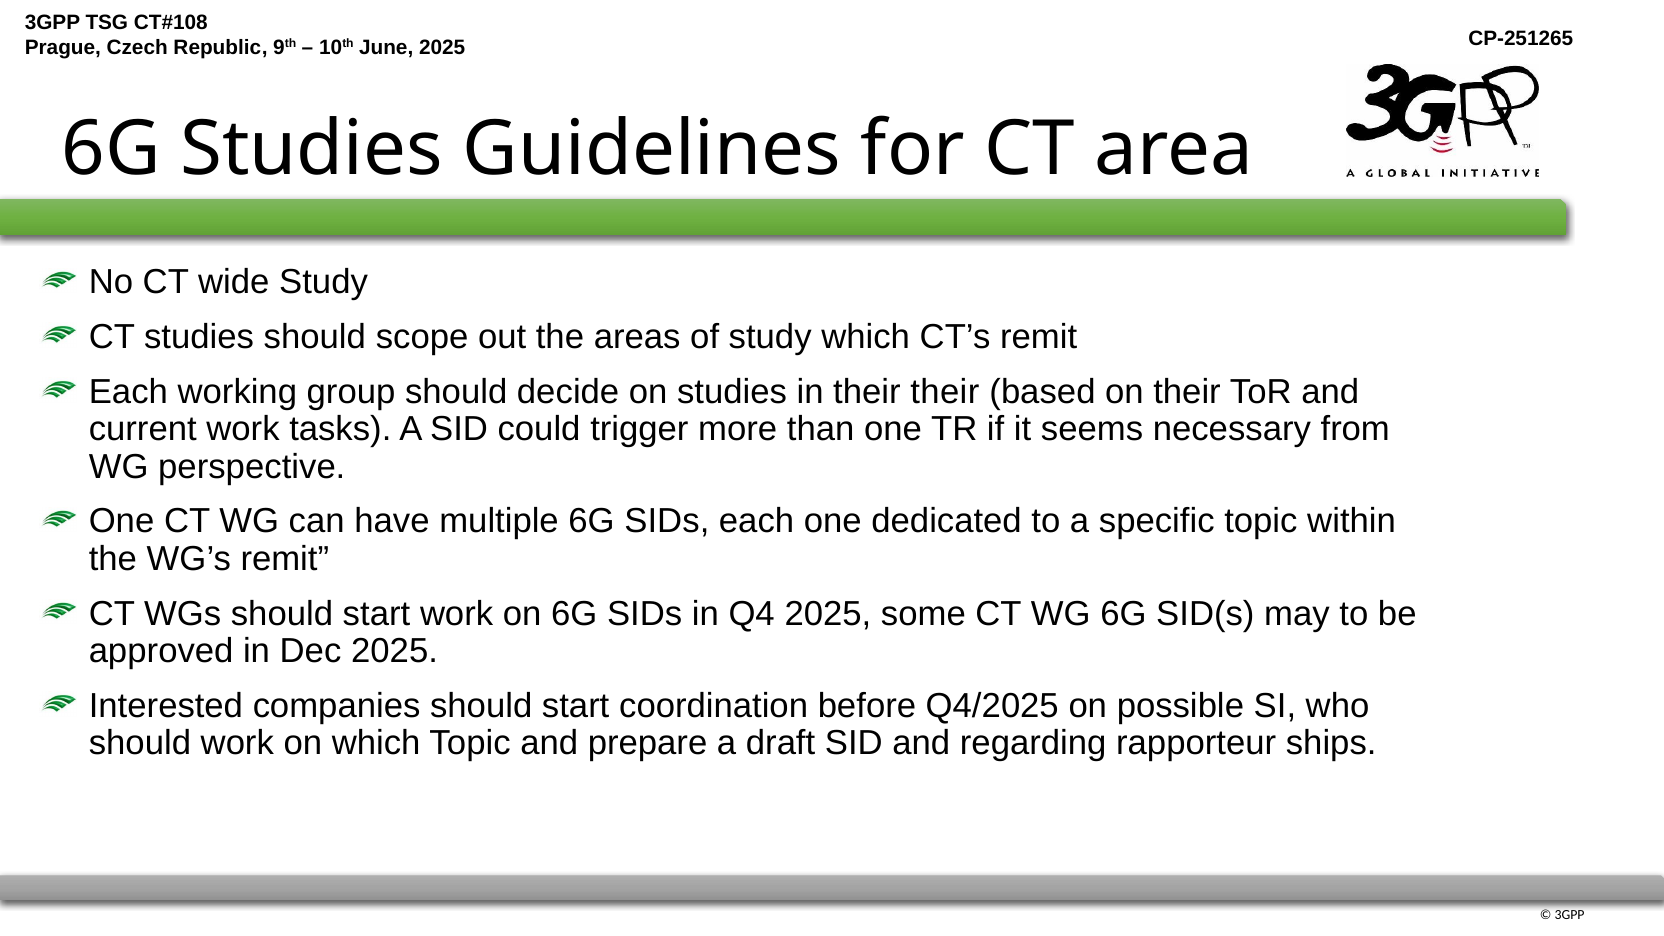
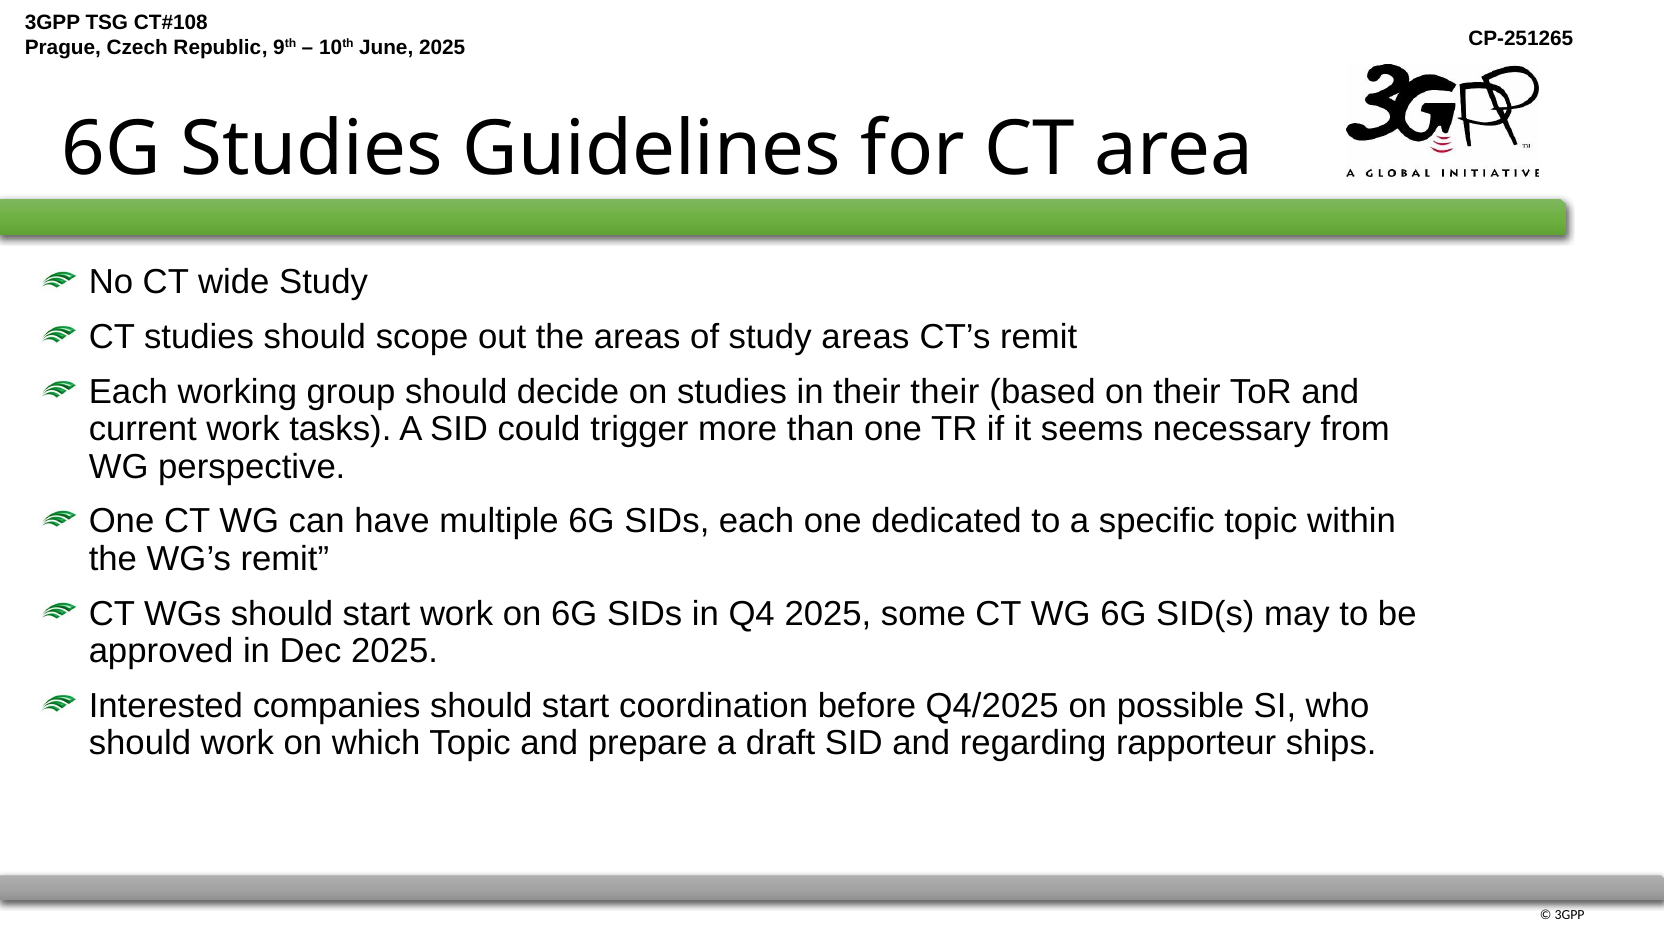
study which: which -> areas (866, 337)
